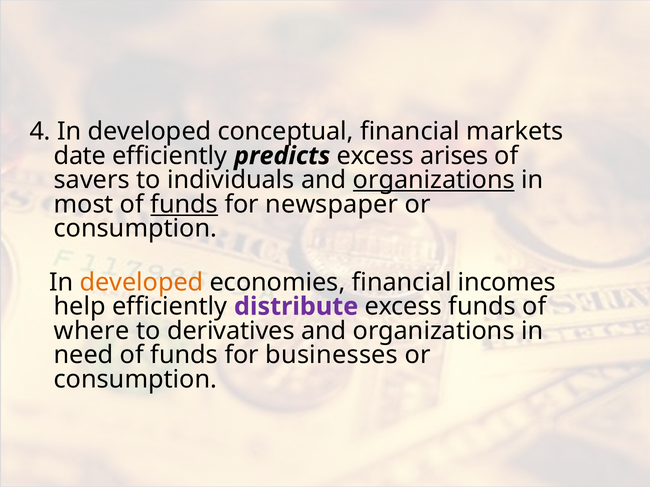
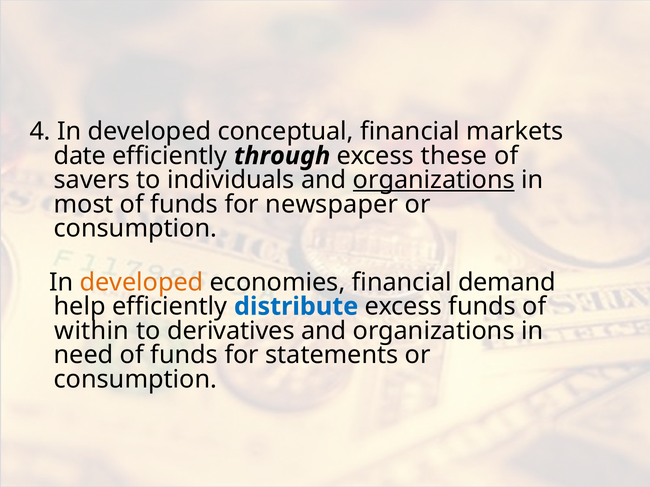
predicts: predicts -> through (282, 156)
arises: arises -> these (454, 156)
funds underline: present -> none (184, 205)
incomes: incomes -> demand (507, 282)
distribute colour: purple -> blue (296, 307)
where: where -> within (92, 331)
businesses: businesses -> statements (332, 355)
